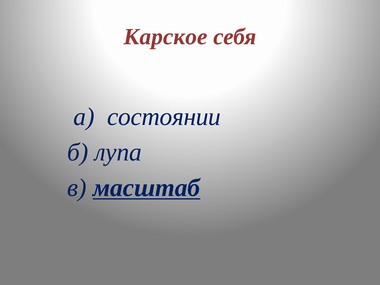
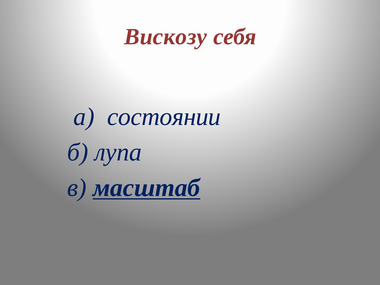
Карское: Карское -> Вискозу (165, 37)
